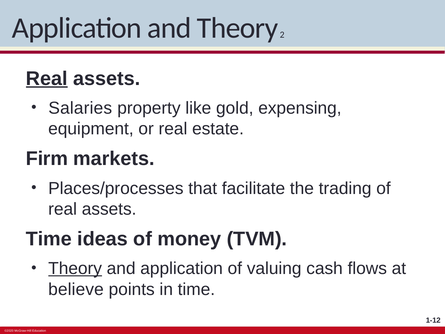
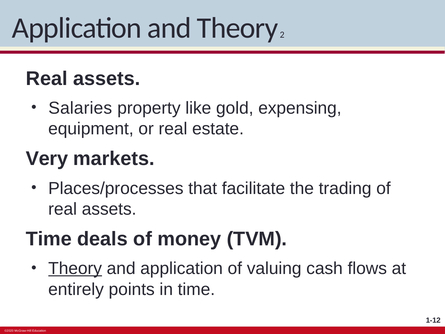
Real underline: present -> none (47, 78)
Firm: Firm -> Very (47, 159)
ideas: ideas -> deals (103, 239)
believe: believe -> entirely (76, 289)
